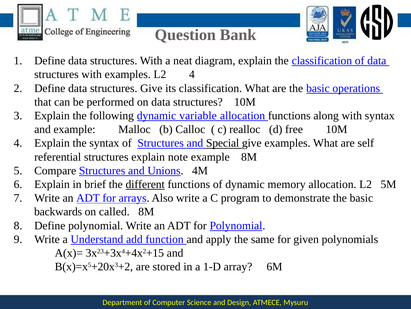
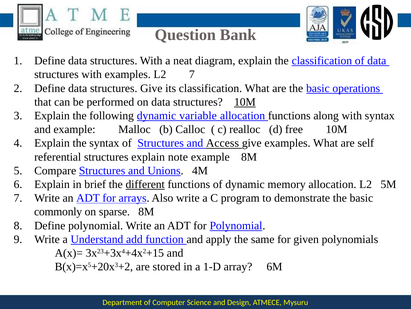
L2 4: 4 -> 7 (192, 74)
10M underline: none -> present (245, 102)
Special: Special -> Access (223, 143)
backwards: backwards -> commonly (58, 211)
called: called -> sparse (114, 211)
